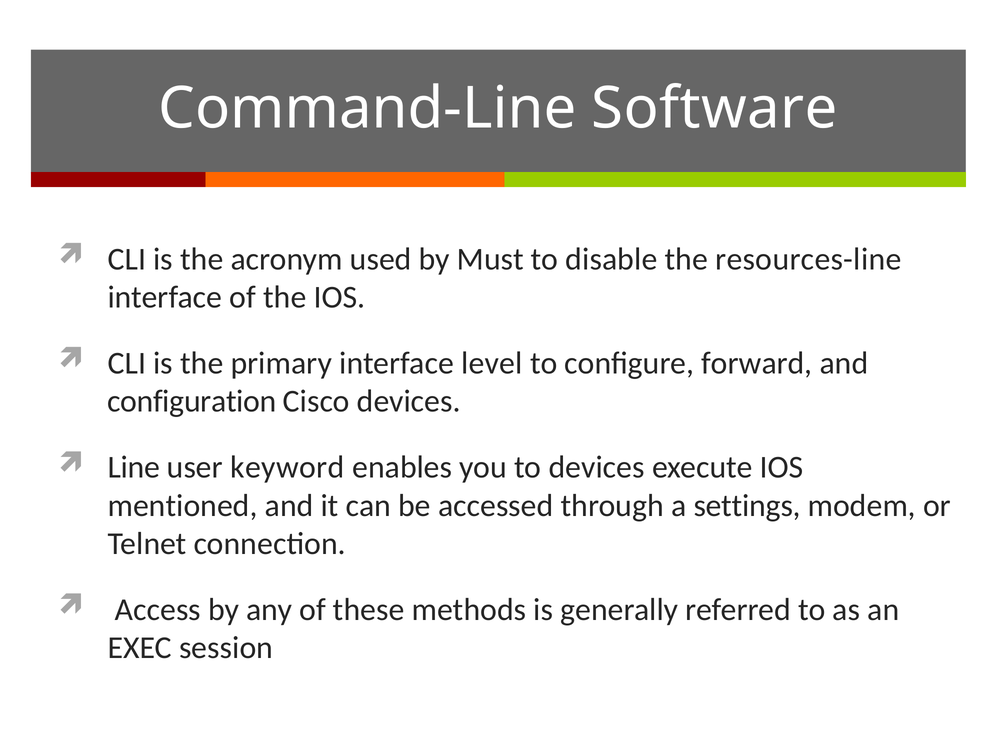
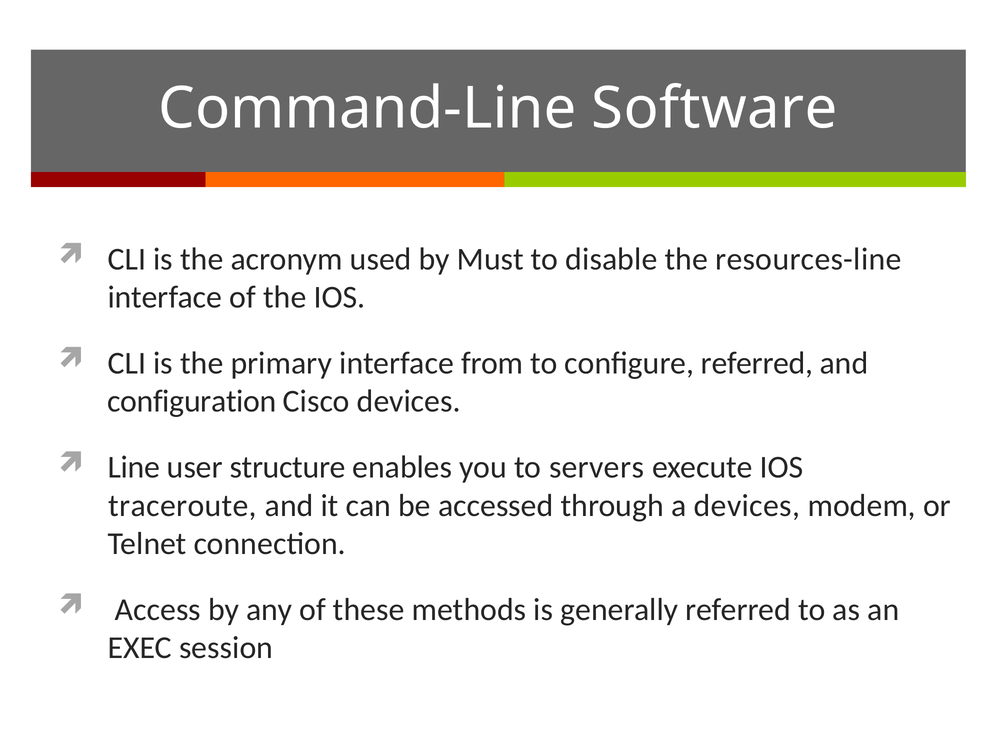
level: level -> from (492, 363)
configure forward: forward -> referred (757, 363)
keyword: keyword -> structure (288, 467)
to devices: devices -> servers (596, 467)
mentioned: mentioned -> traceroute (183, 505)
a settings: settings -> devices (747, 505)
